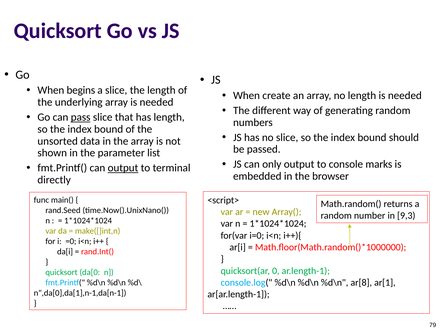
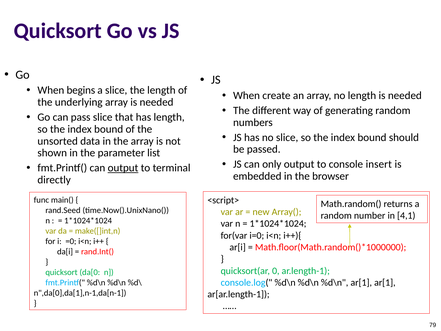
pass underline: present -> none (81, 117)
marks: marks -> insert (379, 164)
9,3: 9,3 -> 4,1 (406, 215)
%d\n ar[8: ar[8 -> ar[1 (361, 282)
